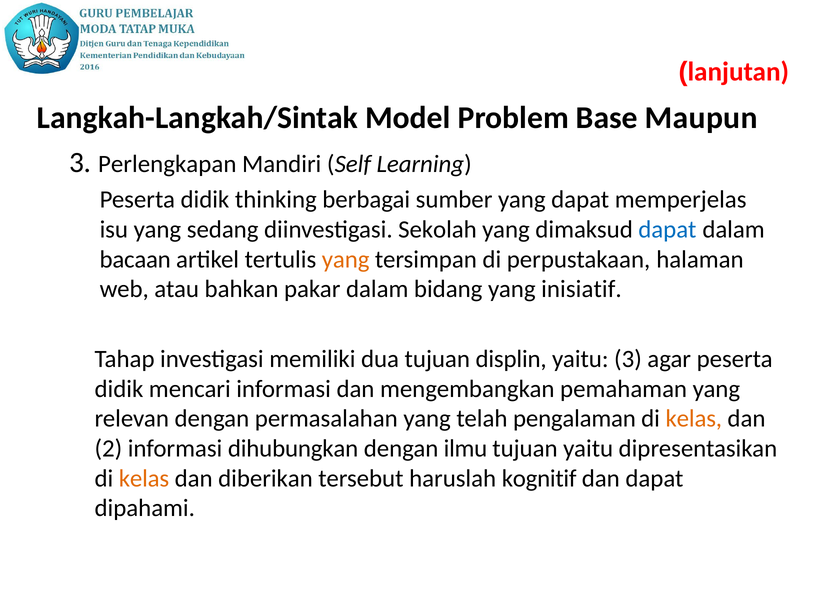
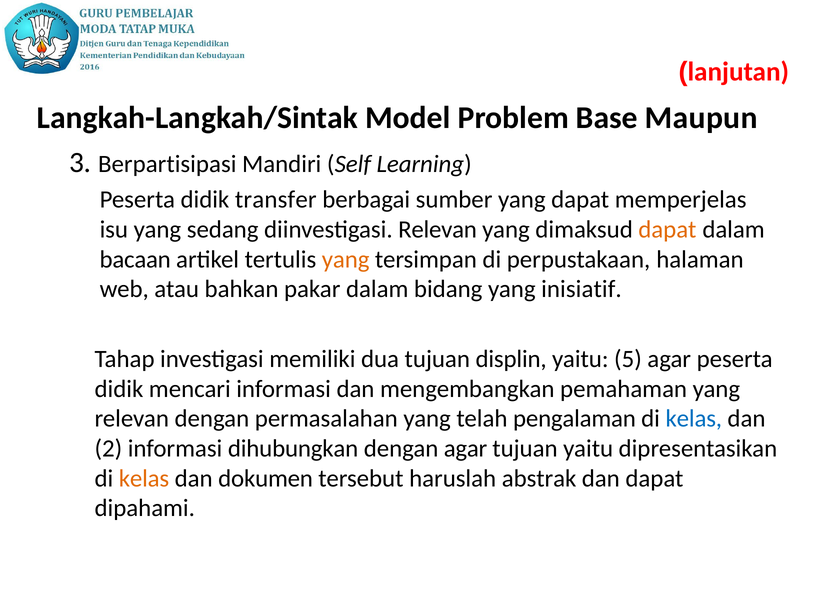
Perlengkapan: Perlengkapan -> Berpartisipasi (167, 164)
thinking: thinking -> transfer (276, 200)
diinvestigasi Sekolah: Sekolah -> Relevan (438, 230)
dapat colour: blue -> orange (667, 230)
yaitu 3: 3 -> 5 (628, 359)
kelas colour: orange -> blue (694, 419)
dengan ilmu: ilmu -> agar (465, 449)
diberikan: diberikan -> dokumen (266, 479)
kognitif: kognitif -> abstrak (539, 479)
